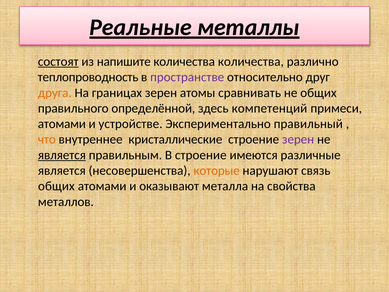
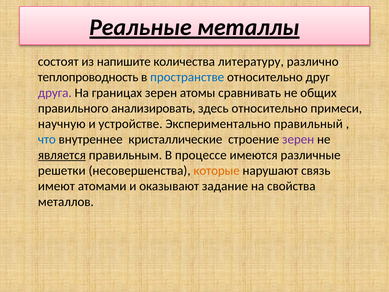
состоят underline: present -> none (58, 62)
количества количества: количества -> литературу (251, 62)
пространстве colour: purple -> blue (187, 77)
друга colour: orange -> purple (55, 93)
определённой: определённой -> анализировать (153, 108)
здесь компетенций: компетенций -> относительно (270, 108)
атомами: атомами -> научную (62, 124)
что colour: orange -> blue (47, 139)
В строение: строение -> процессе (201, 155)
является: является -> решетки (62, 170)
общих: общих -> имеют (56, 186)
металла: металла -> задание (225, 186)
